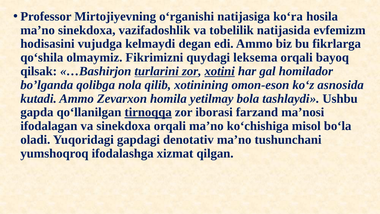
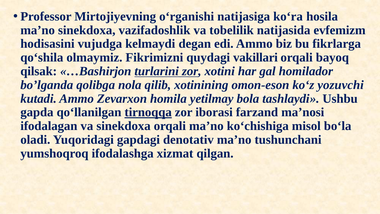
leksema: leksema -> vakillari (255, 57)
xotini underline: present -> none (220, 71)
asnosida: asnosida -> yozuvchi (341, 85)
